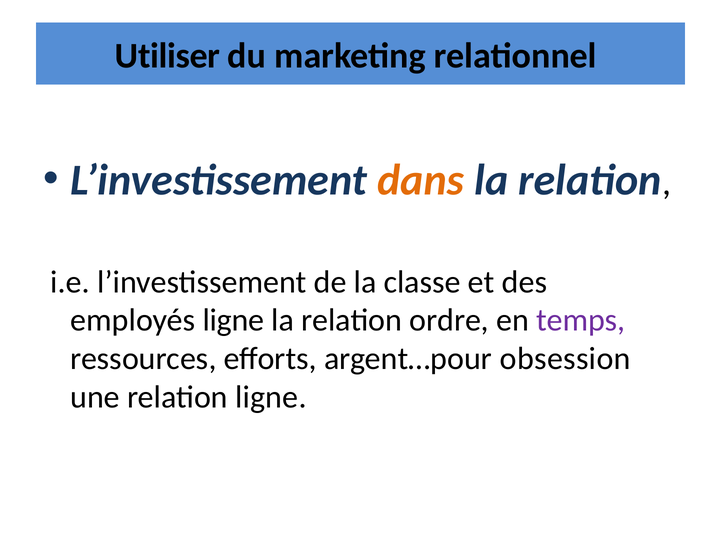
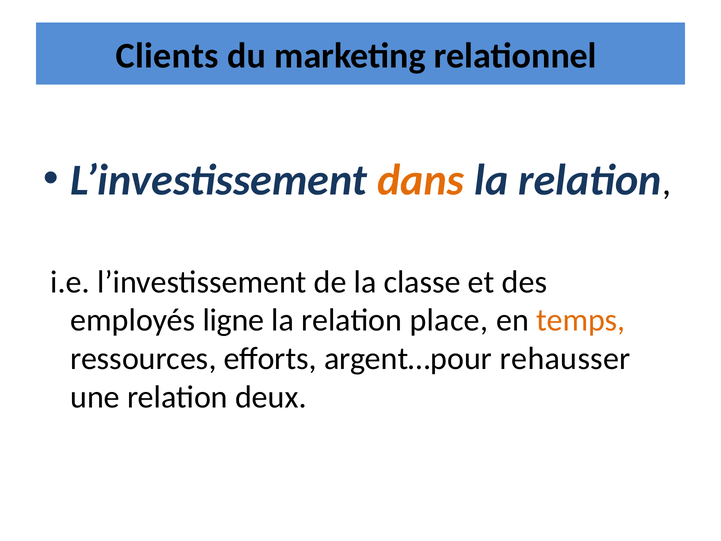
Utiliser: Utiliser -> Clients (167, 56)
ordre: ordre -> place (449, 320)
temps colour: purple -> orange (581, 320)
obsession: obsession -> rehausser (565, 359)
relation ligne: ligne -> deux (271, 397)
